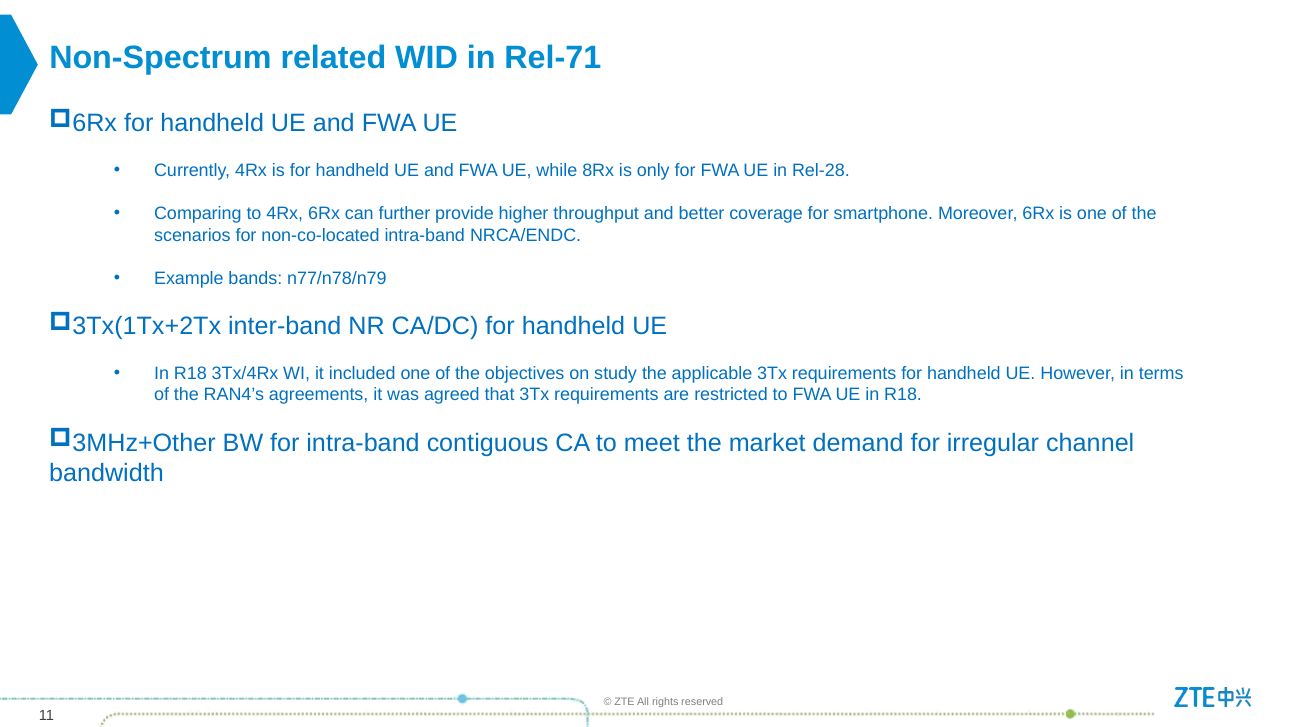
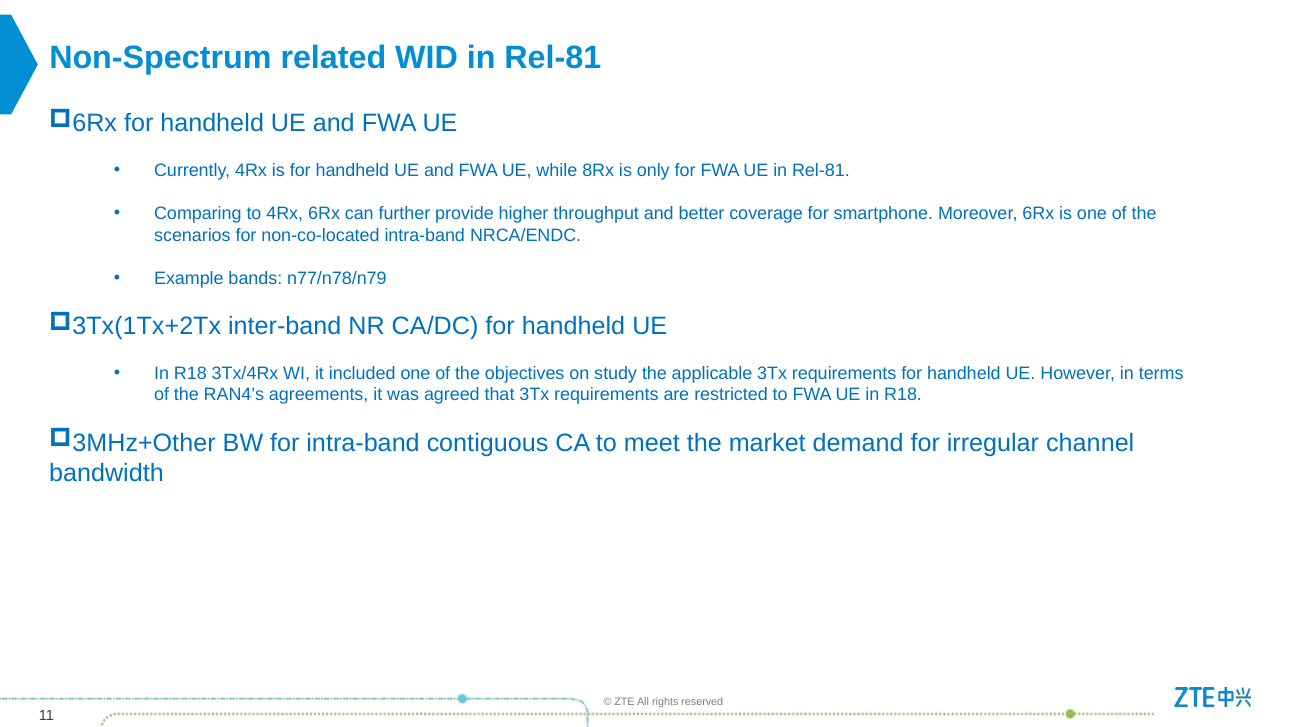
WID in Rel-71: Rel-71 -> Rel-81 (553, 58)
UE in Rel-28: Rel-28 -> Rel-81 (821, 170)
